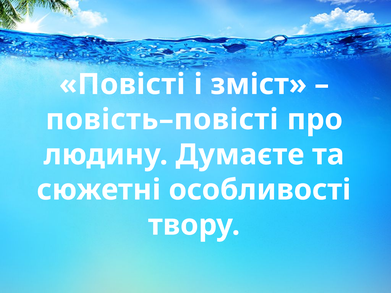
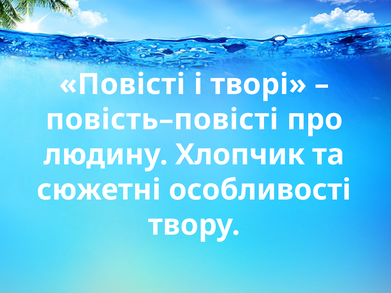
зміст: зміст -> творі (259, 84)
Думаєте: Думаєте -> Хлопчик (240, 155)
